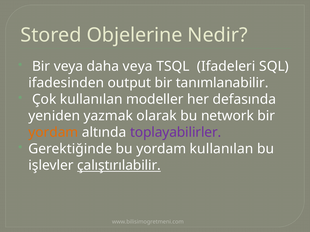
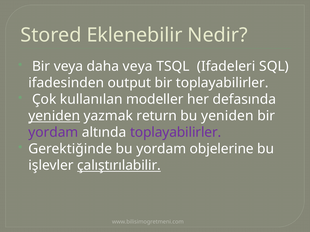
Objelerine: Objelerine -> Eklenebilir (135, 35)
bir tanımlanabilir: tanımlanabilir -> toplayabilirler (222, 83)
yeniden underline: none -> present (54, 116)
olarak: olarak -> return (157, 116)
bu network: network -> yeniden (227, 116)
yordam colour: orange -> purple (53, 133)
yordam kullanılan: kullanılan -> objelerine (222, 149)
